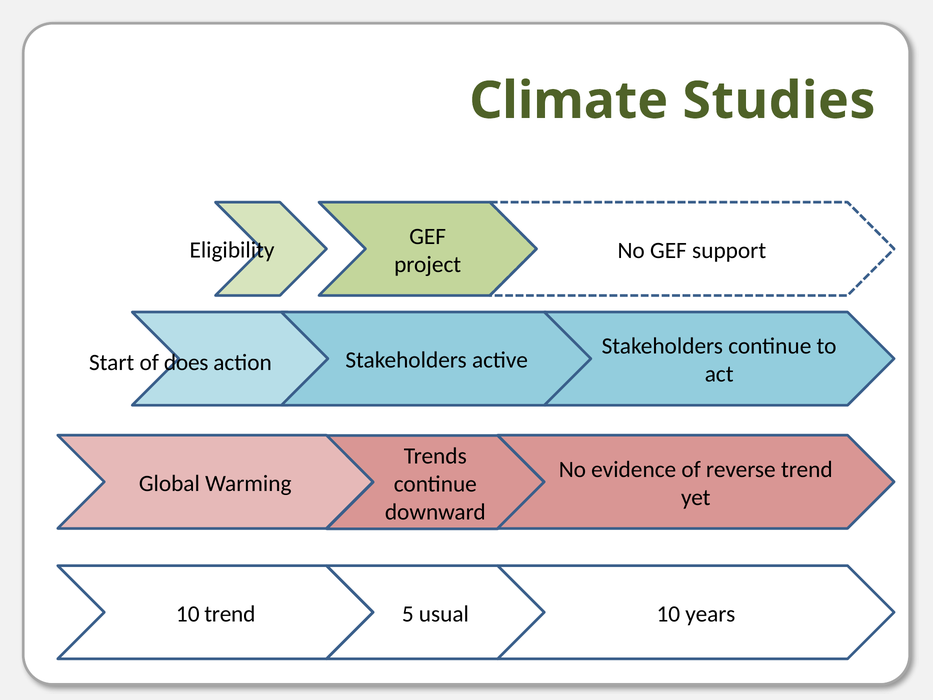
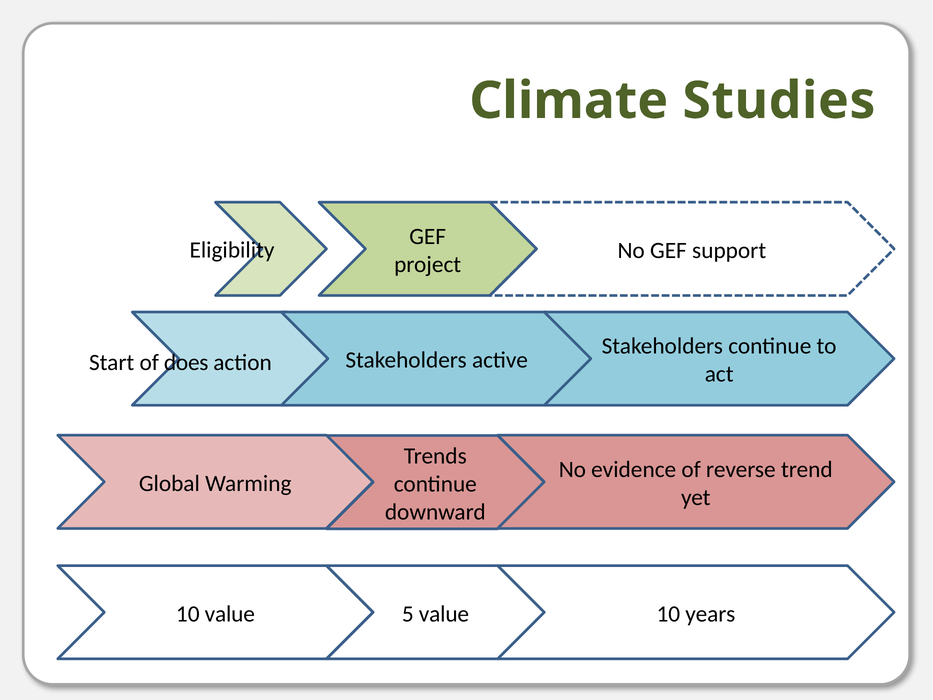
10 trend: trend -> value (230, 614)
5 usual: usual -> value (444, 614)
